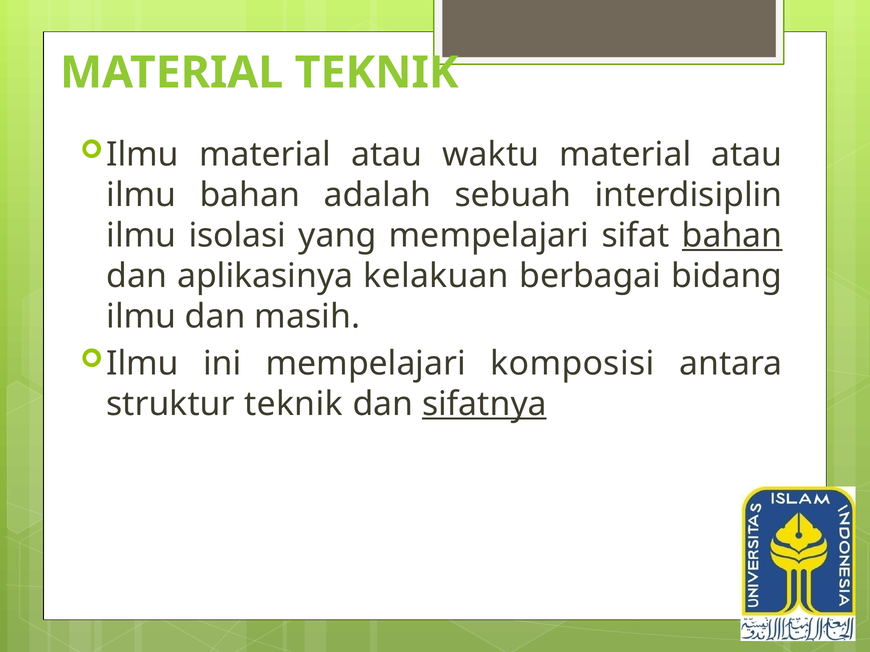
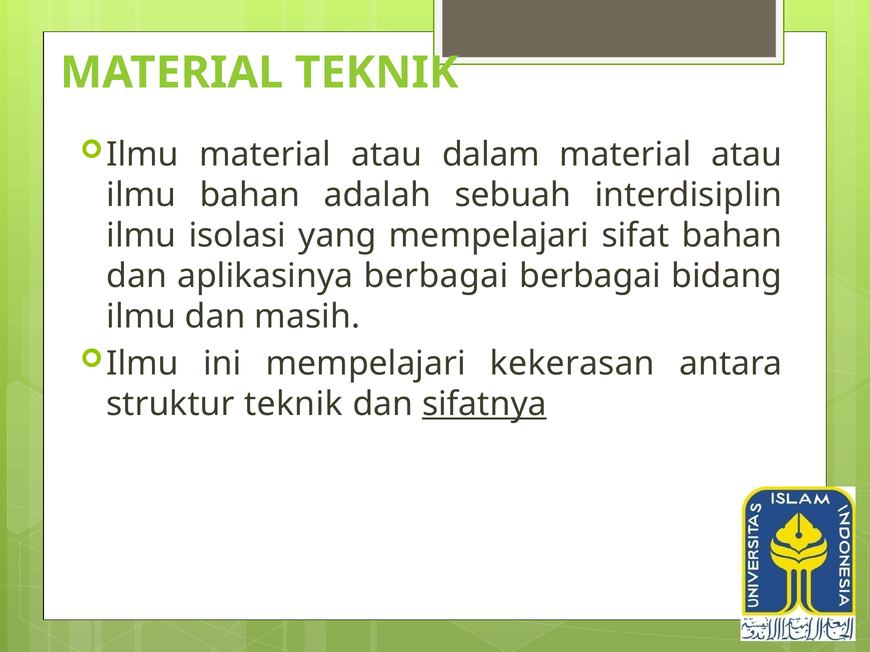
waktu: waktu -> dalam (491, 155)
bahan underline: present -> none (732, 236)
aplikasinya kelakuan: kelakuan -> berbagai (436, 276)
komposisi: komposisi -> kekerasan (572, 364)
